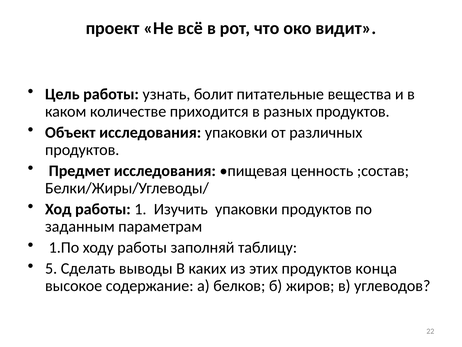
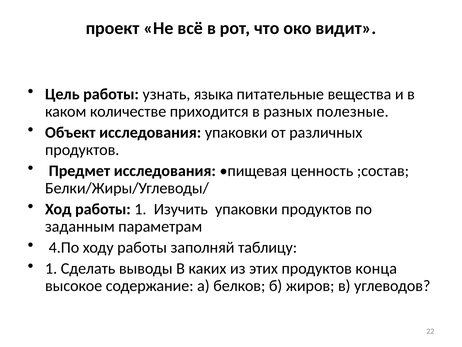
болит: болит -> языка (214, 94)
разных продуктов: продуктов -> полезные (353, 111)
1.По: 1.По -> 4.По (64, 247)
5: 5 -> 1 (51, 268)
